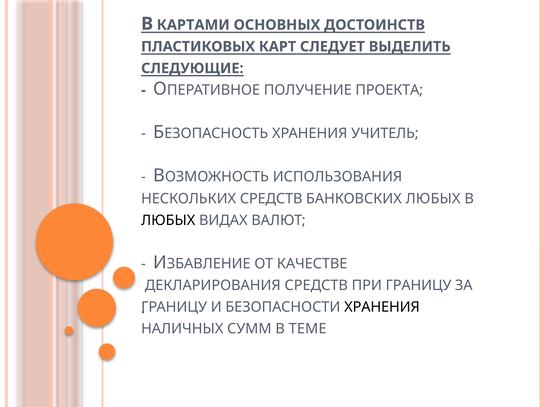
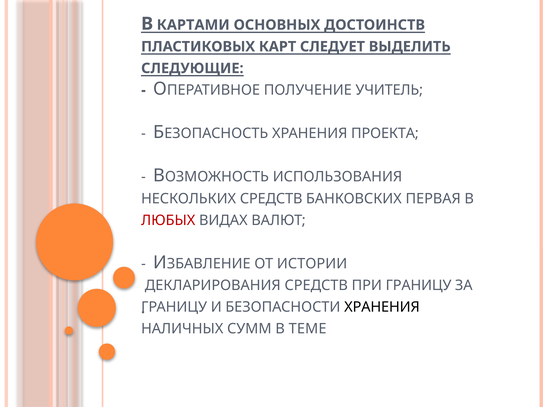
ПРОЕКТА: ПРОЕКТА -> УЧИТЕЛЬ (389, 90)
УЧИТЕЛЬ: УЧИТЕЛЬ -> ПРОЕКТА (385, 134)
БАНКОВСКИХ ЛЮБЫХ: ЛЮБЫХ -> ПЕРВАЯ (433, 199)
ЛЮБЫХ colour: black -> red (168, 220)
КАЧЕСТВЕ: КАЧЕСТВЕ -> ИСТОРИИ (312, 264)
